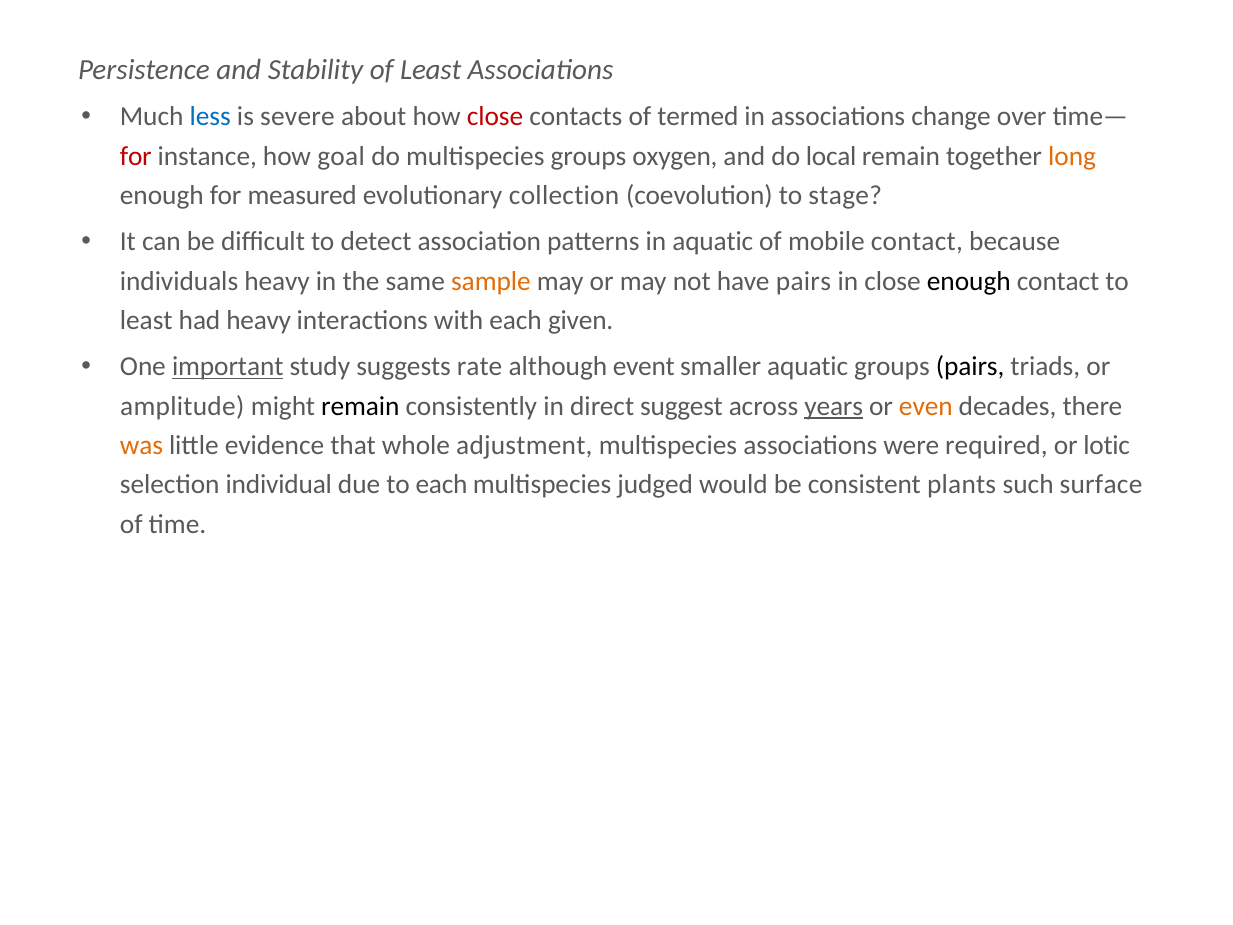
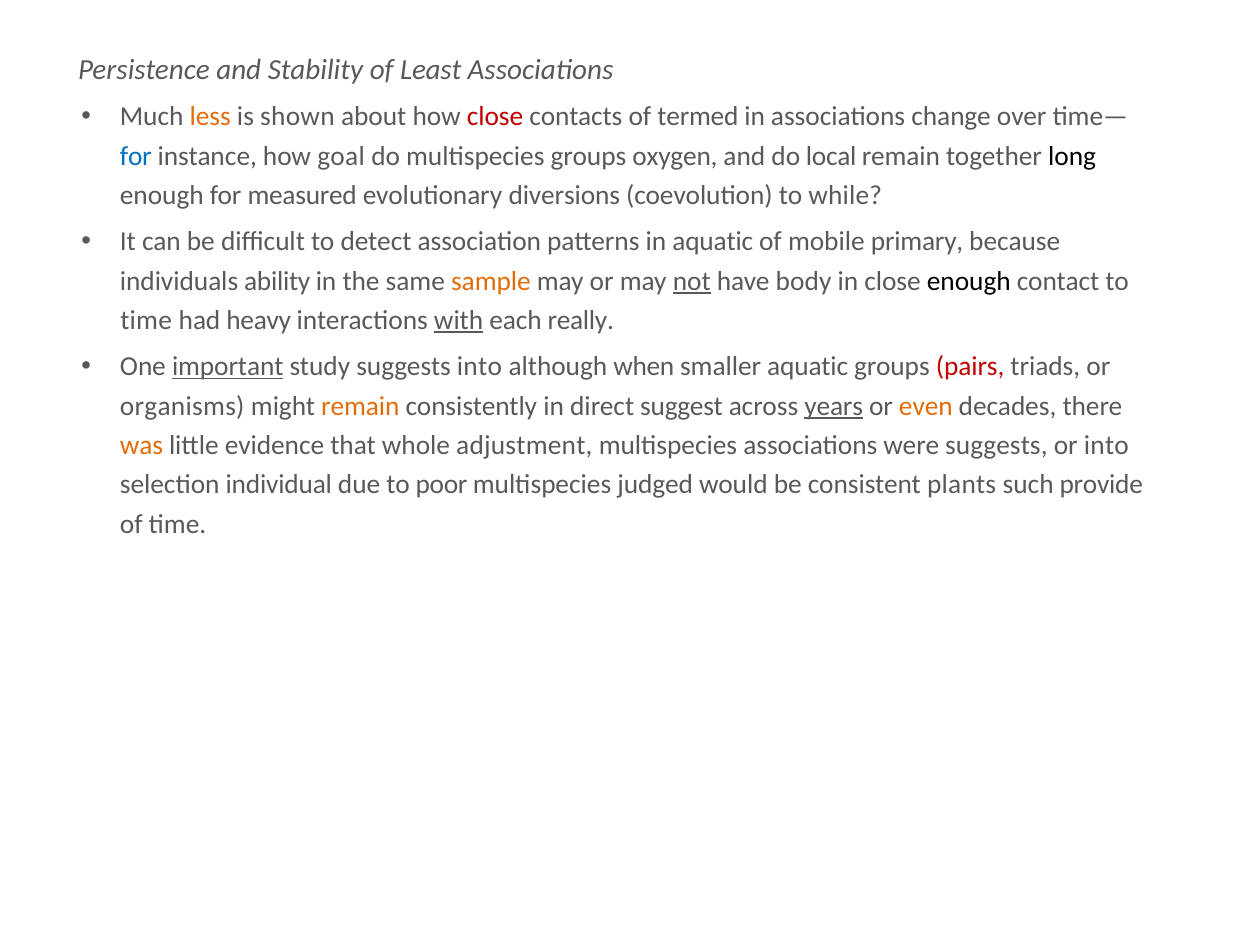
less colour: blue -> orange (210, 117)
severe: severe -> shown (297, 117)
for colour: red -> blue (136, 156)
long colour: orange -> black (1072, 156)
collection: collection -> diversions (564, 195)
stage: stage -> while (845, 195)
mobile contact: contact -> primary (917, 242)
individuals heavy: heavy -> ability (277, 281)
not underline: none -> present (692, 281)
have pairs: pairs -> body (804, 281)
least: least -> time (146, 320)
with underline: none -> present (459, 320)
given: given -> really (581, 320)
suggests rate: rate -> into (479, 367)
event: event -> when (644, 367)
pairs colour: black -> red (970, 367)
amplitude: amplitude -> organisms (182, 406)
remain colour: black -> orange (360, 406)
were required: required -> suggests (996, 445)
or lotic: lotic -> into (1106, 445)
to each: each -> poor (442, 485)
surface: surface -> provide (1101, 485)
